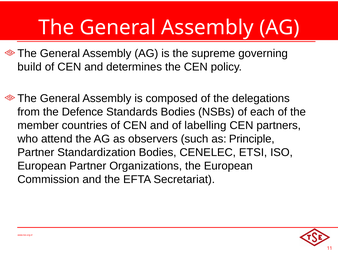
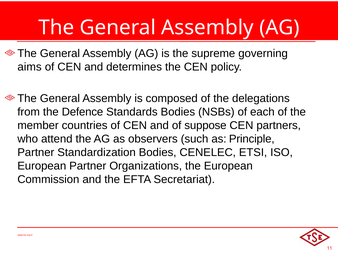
build: build -> aims (30, 67)
labelling: labelling -> suppose (205, 126)
